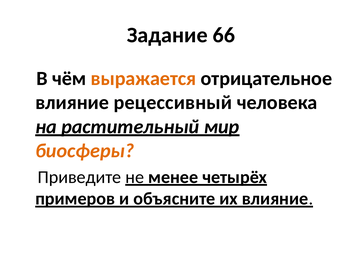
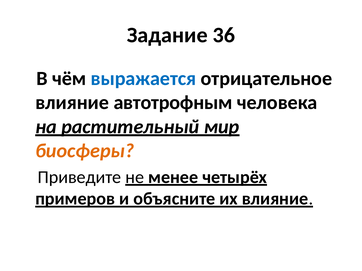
66: 66 -> 36 (224, 35)
выражается colour: orange -> blue (143, 79)
рецессивный: рецессивный -> автотрофным (173, 103)
